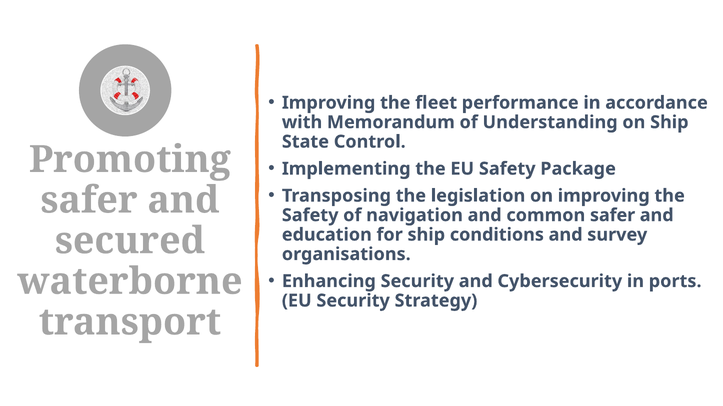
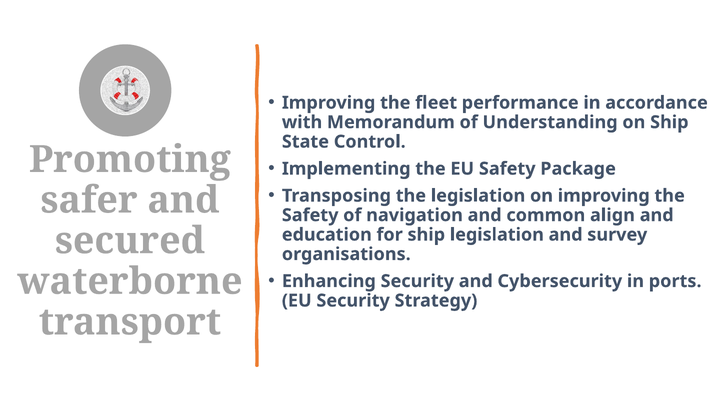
common safer: safer -> align (612, 216)
ship conditions: conditions -> legislation (497, 235)
